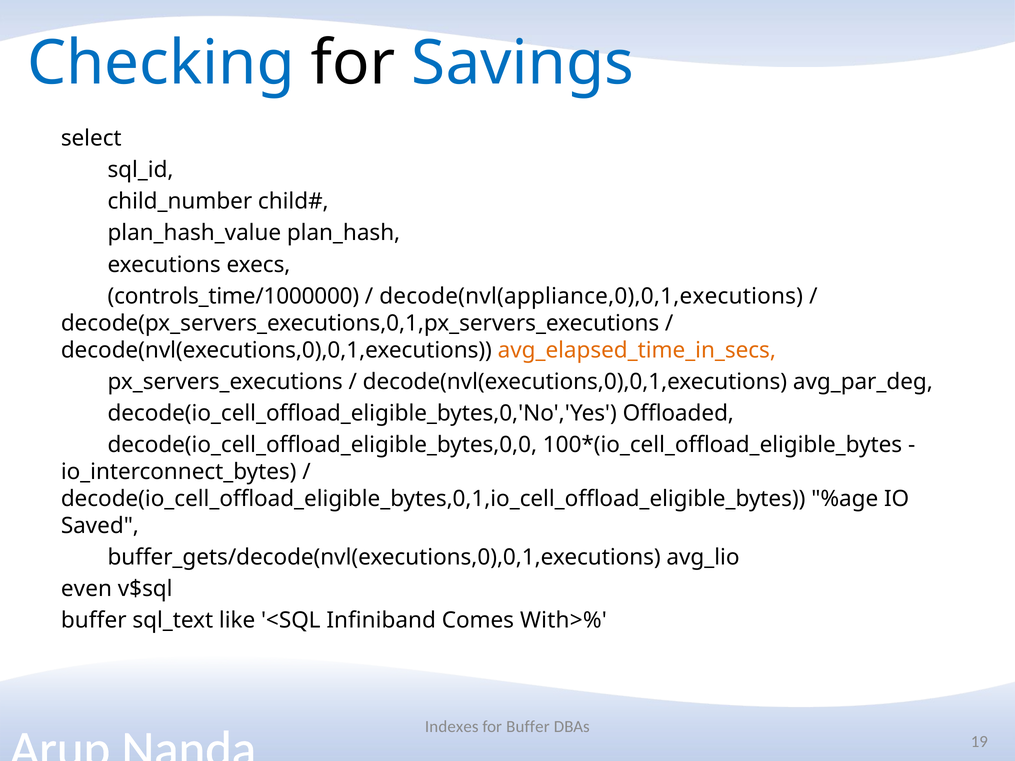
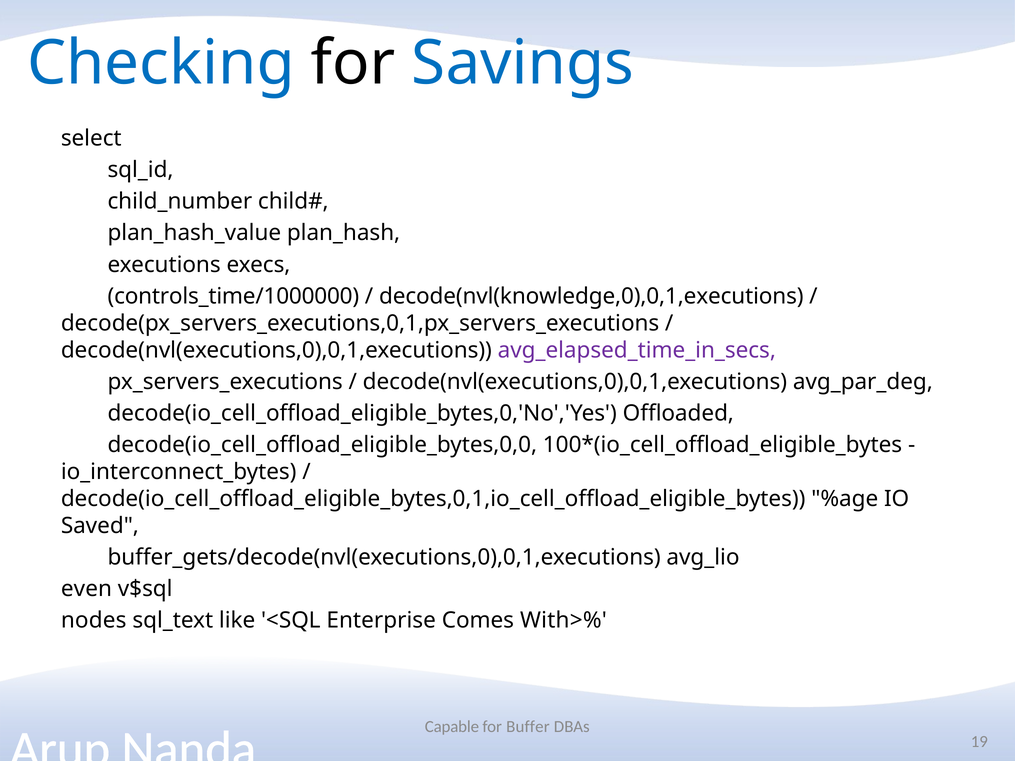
decode(nvl(appliance,0),0,1,executions: decode(nvl(appliance,0),0,1,executions -> decode(nvl(knowledge,0),0,1,executions (591, 296)
avg_elapsed_time_in_secs colour: orange -> purple (637, 350)
buffer: buffer -> nodes (94, 620)
Infiniband: Infiniband -> Enterprise (381, 620)
Indexes: Indexes -> Capable (452, 727)
